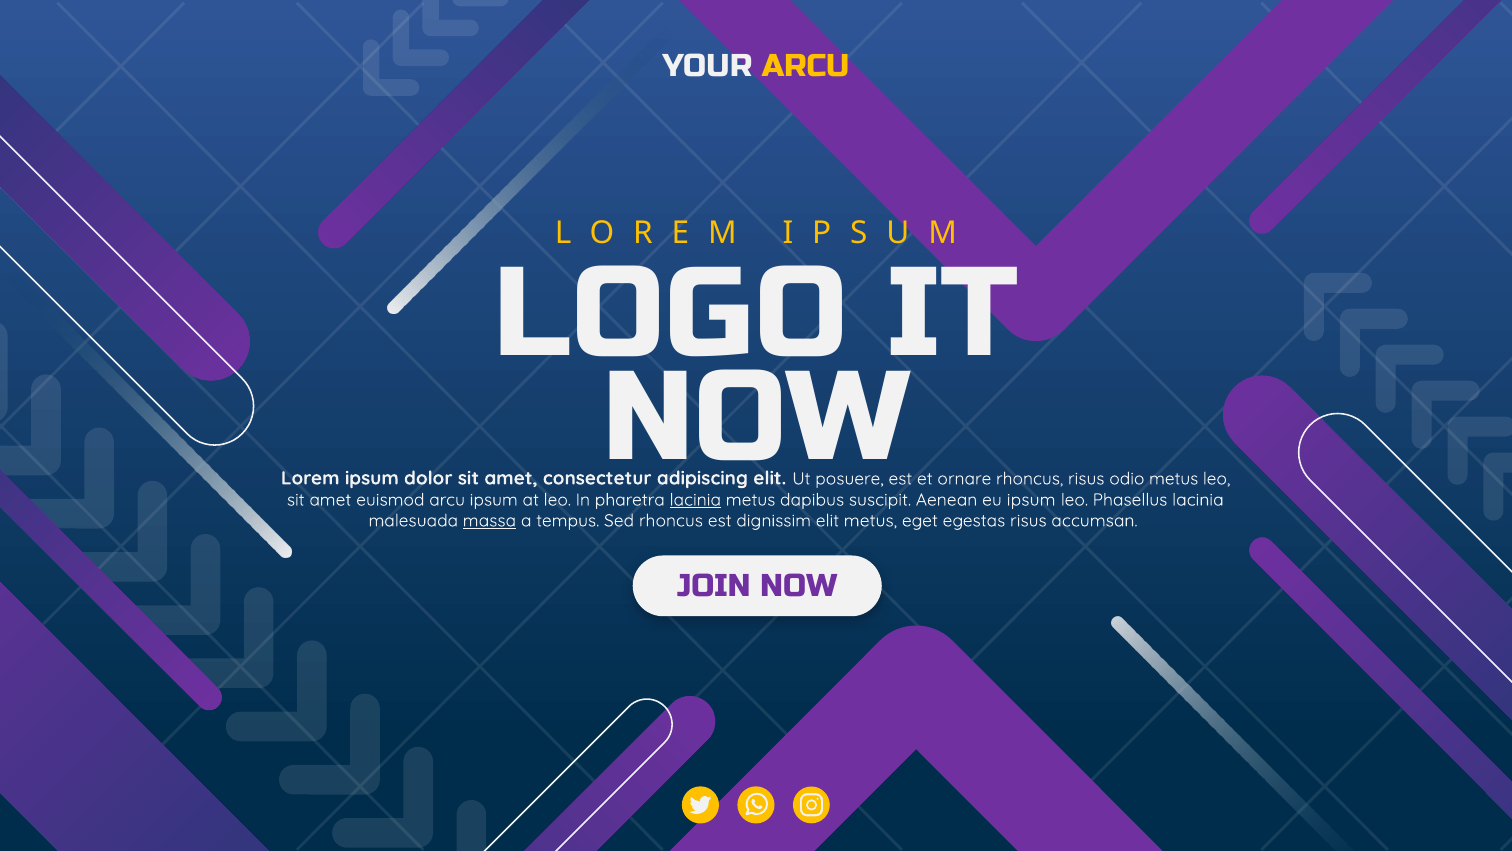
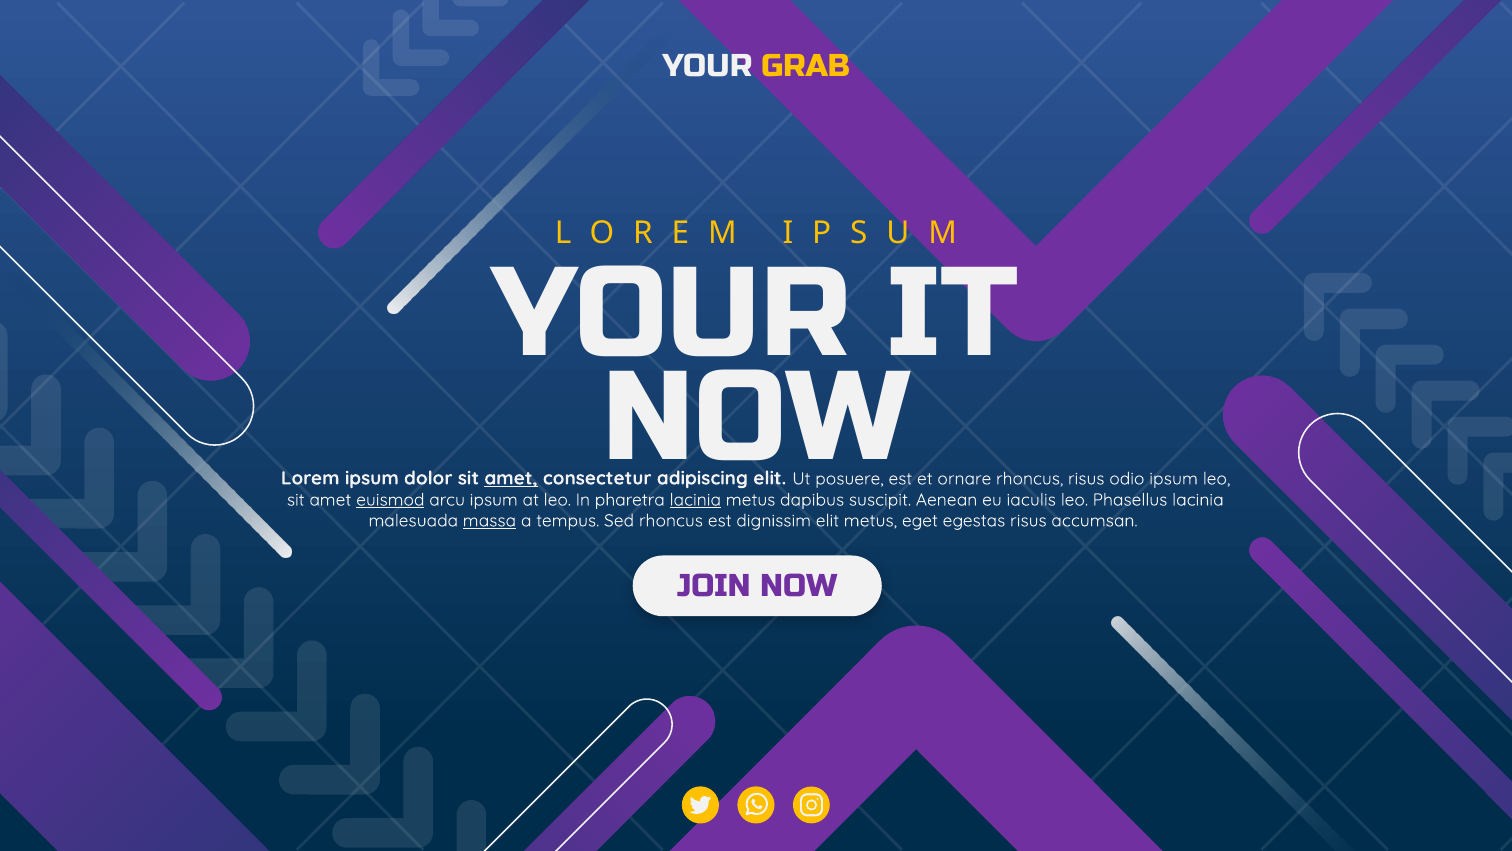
YOUR ARCU: ARCU -> GRAB (806, 66)
LOGO: LOGO -> YOUR (672, 313)
amet underline: none -> present (511, 478)
odio metus: metus -> ipsum (1174, 478)
euismod underline: none -> present (390, 500)
eu ipsum: ipsum -> iaculis (1031, 500)
